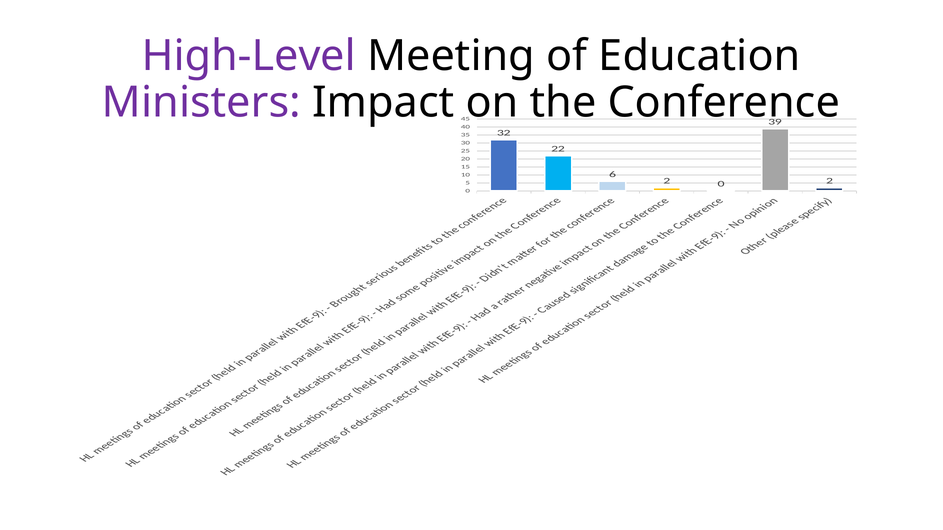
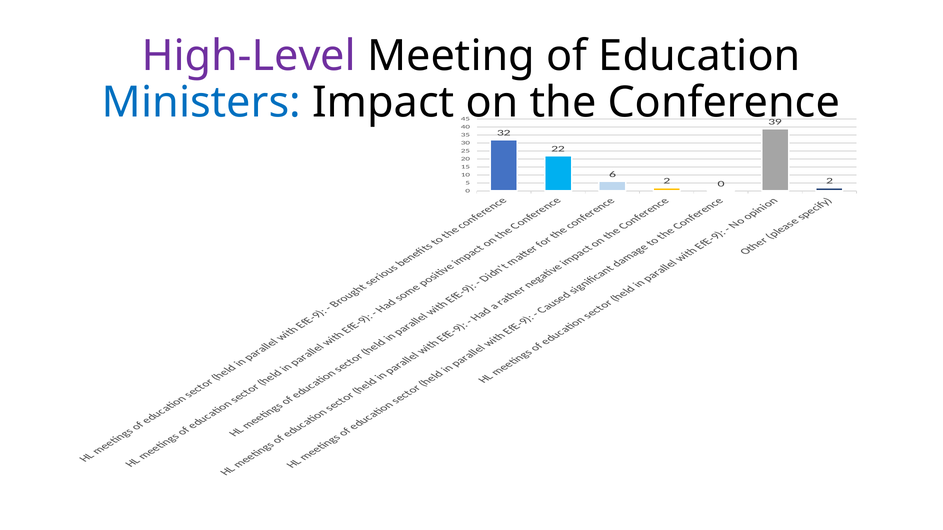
Ministers colour: purple -> blue (201, 103)
